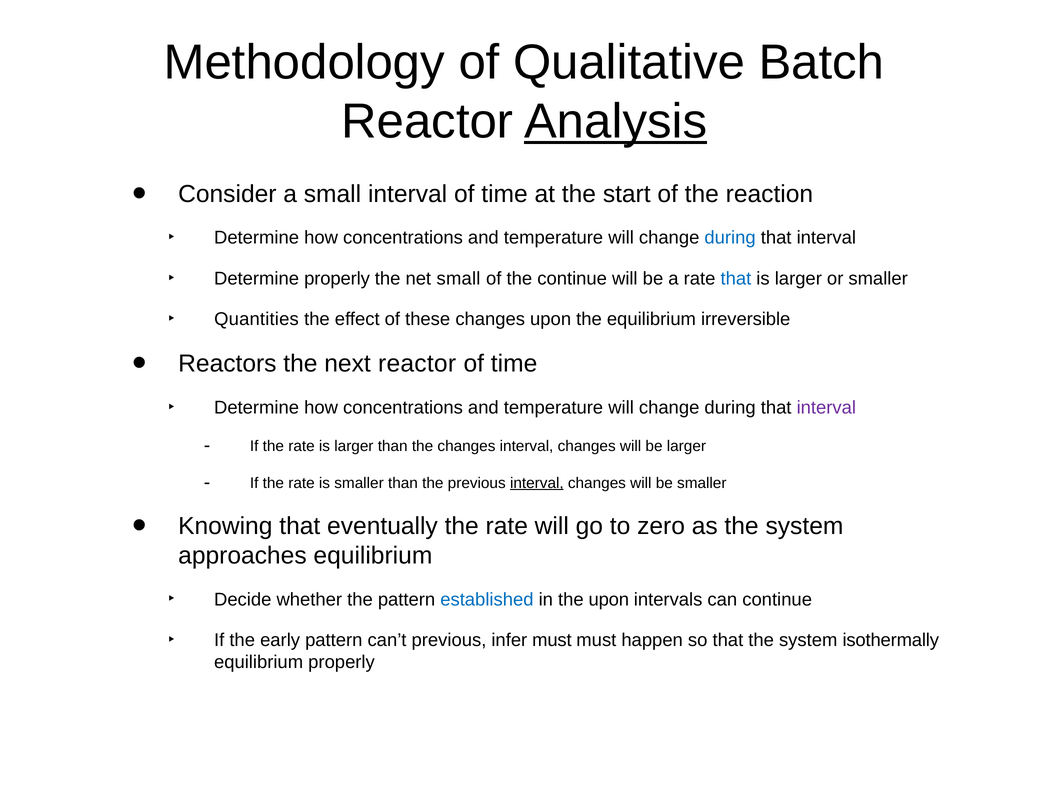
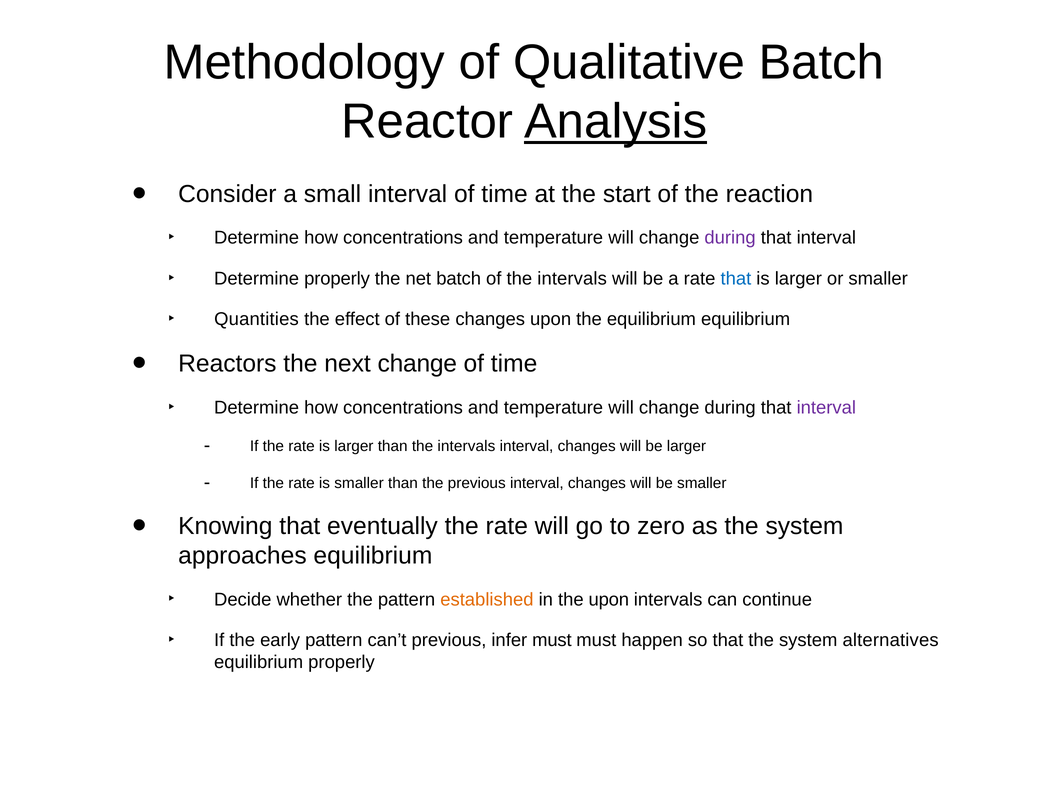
during colour: blue -> purple (730, 238)
net small: small -> batch (459, 278)
of the continue: continue -> intervals (572, 278)
equilibrium irreversible: irreversible -> equilibrium (746, 319)
next reactor: reactor -> change (417, 364)
than the changes: changes -> intervals (466, 446)
interval underline: present -> none (537, 483)
established colour: blue -> orange (487, 599)
isothermally: isothermally -> alternatives (891, 640)
